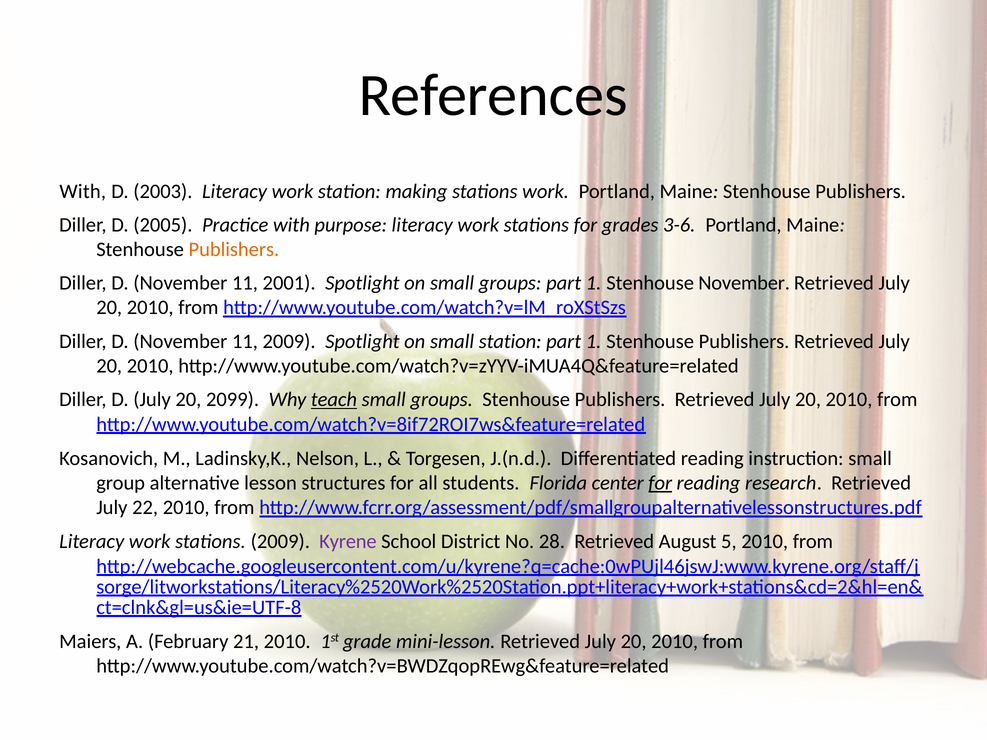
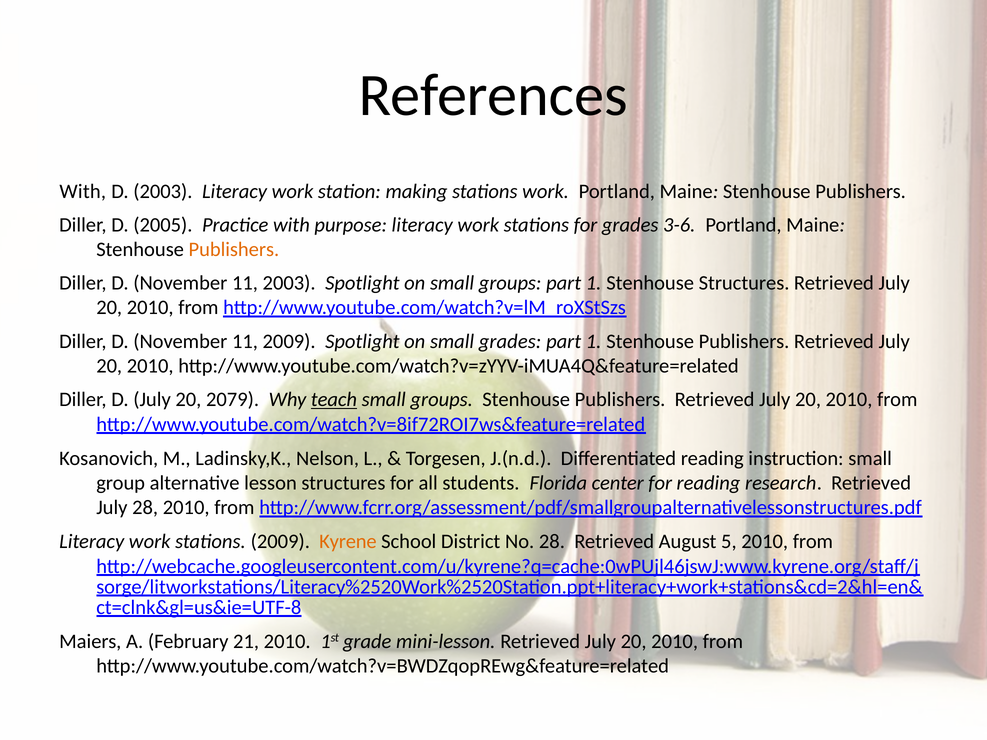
11 2001: 2001 -> 2003 (289, 283)
Stenhouse November: November -> Structures (744, 283)
small station: station -> grades (510, 342)
2099: 2099 -> 2079 (233, 400)
for underline: present -> none (660, 483)
July 22: 22 -> 28 (145, 508)
Kyrene colour: purple -> orange (348, 542)
